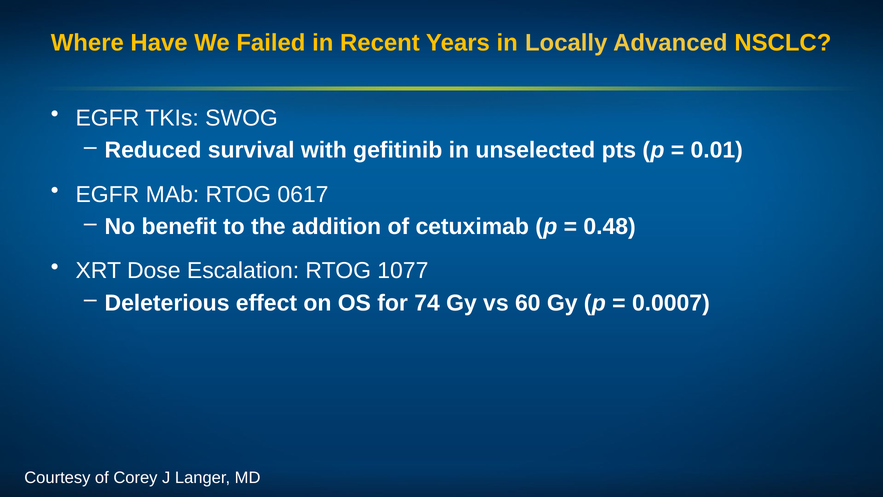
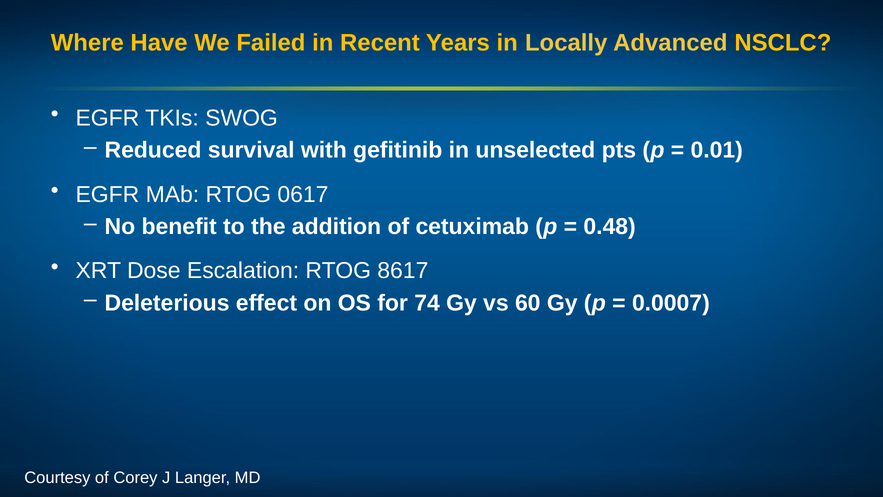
1077: 1077 -> 8617 (403, 271)
